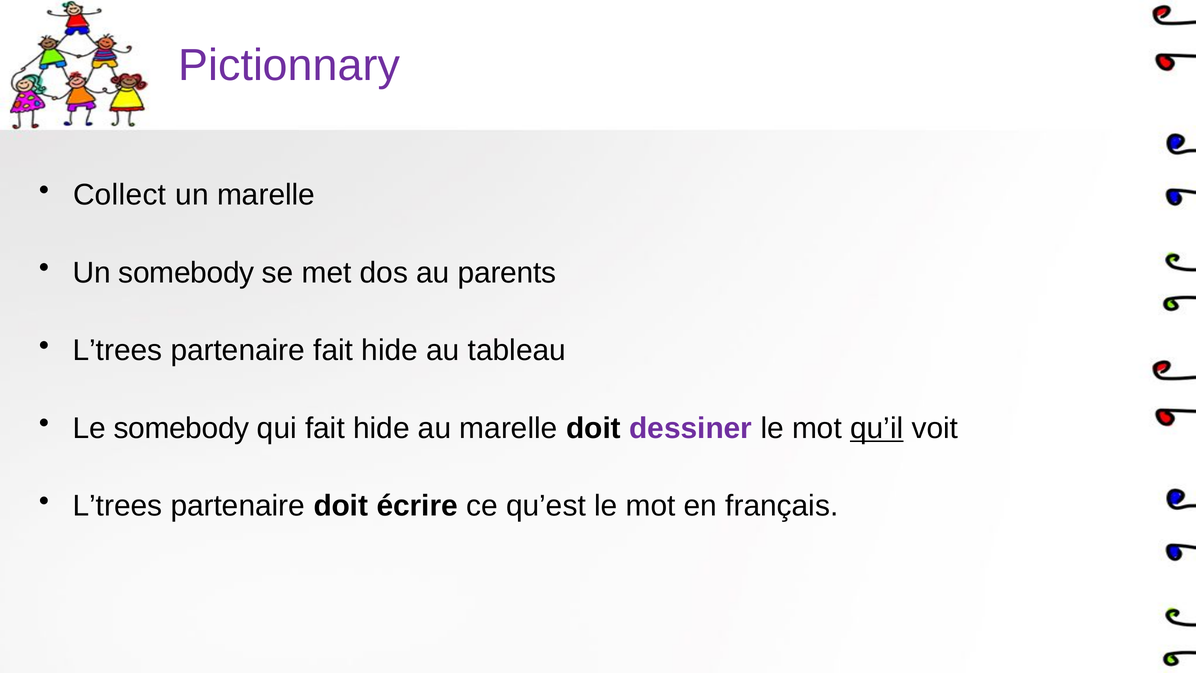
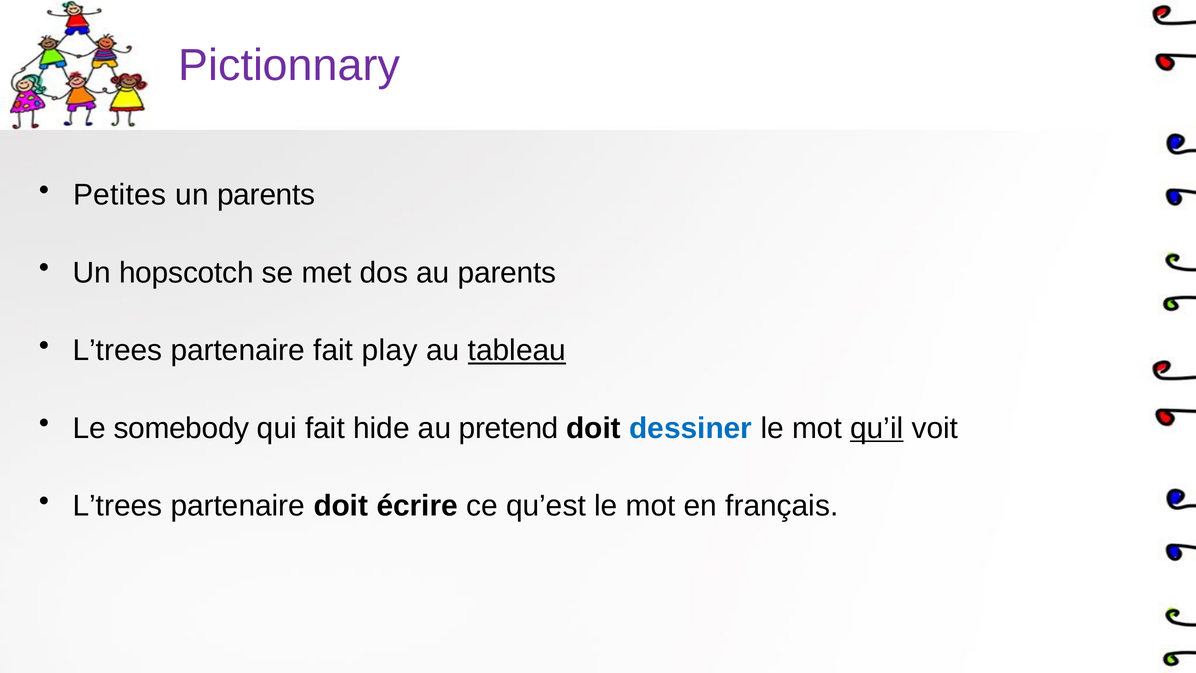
Collect: Collect -> Petites (120, 195)
un marelle: marelle -> parents (266, 195)
Un somebody: somebody -> hopscotch (186, 273)
partenaire fait hide: hide -> play (390, 350)
tableau underline: none -> present (517, 350)
au marelle: marelle -> pretend (509, 428)
dessiner colour: purple -> blue (691, 428)
